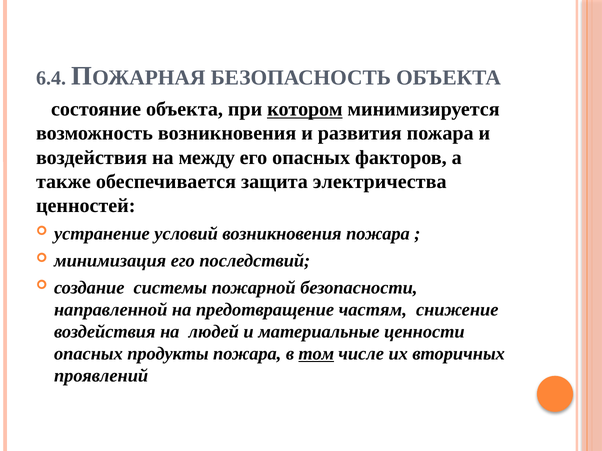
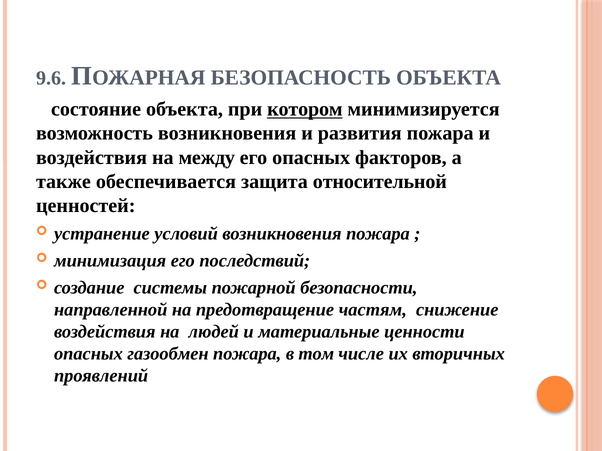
6.4: 6.4 -> 9.6 (51, 78)
электричества: электричества -> относительной (380, 182)
продукты: продукты -> газообмен (168, 354)
том underline: present -> none (316, 354)
